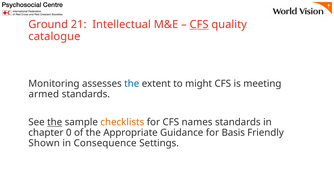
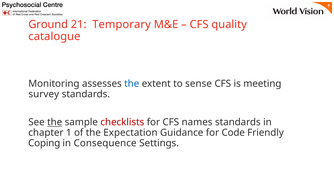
Intellectual: Intellectual -> Temporary (122, 24)
CFS underline: present -> none (199, 24)
might: might -> sense (199, 84)
armed: armed -> survey (44, 94)
checklists colour: orange -> red (122, 122)
0: 0 -> 1 (69, 133)
Appropriate: Appropriate -> Expectation (130, 133)
Basis: Basis -> Code (233, 133)
Shown: Shown -> Coping (44, 143)
